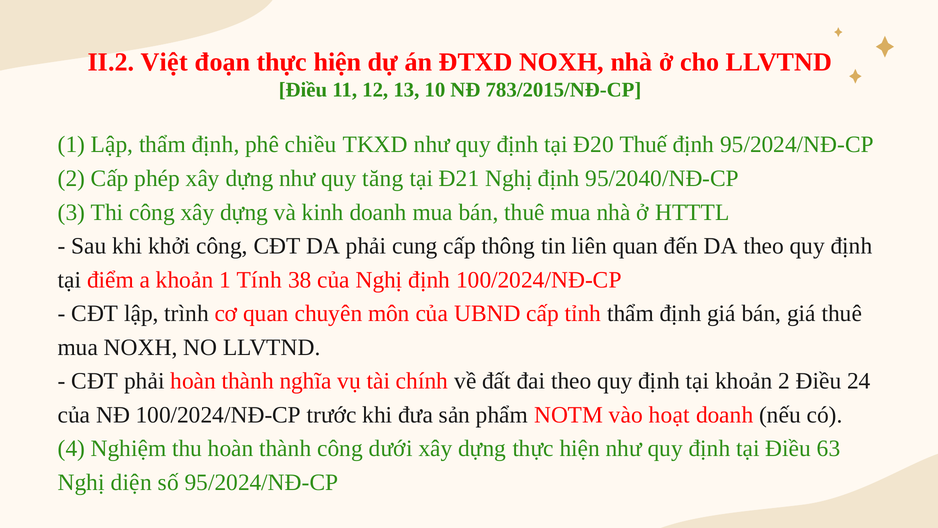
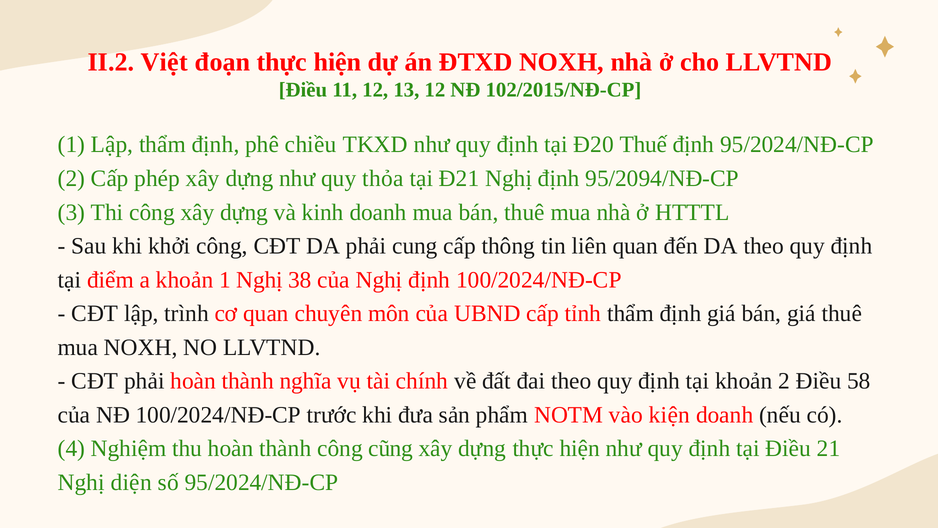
13 10: 10 -> 12 (435, 90)
783/2015/NĐ-CP: 783/2015/NĐ-CP -> 102/2015/NĐ-CP (563, 90)
tăng: tăng -> thỏa (383, 178)
95/2040/NĐ-CP: 95/2040/NĐ-CP -> 95/2094/NĐ-CP (662, 178)
1 Tính: Tính -> Nghị (260, 280)
24: 24 -> 58 (859, 381)
hoạt: hoạt -> kiện (669, 415)
dưới: dưới -> cũng (391, 448)
63: 63 -> 21 (829, 448)
